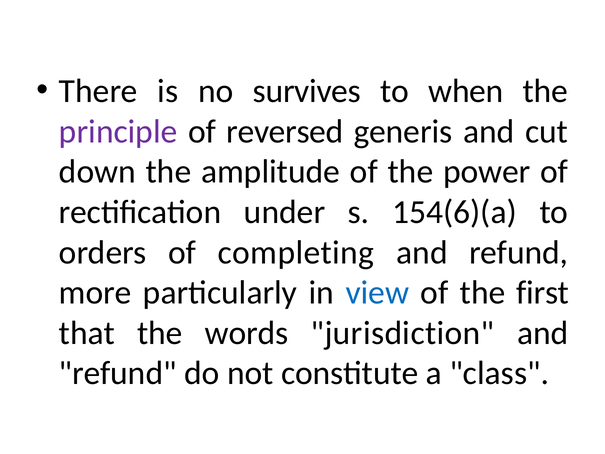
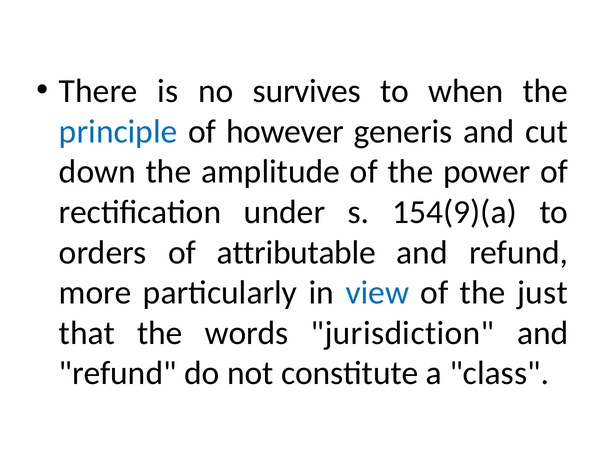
principle colour: purple -> blue (118, 131)
reversed: reversed -> however (285, 131)
154(6)(a: 154(6)(a -> 154(9)(a (455, 212)
completing: completing -> attributable (296, 252)
first: first -> just (542, 293)
